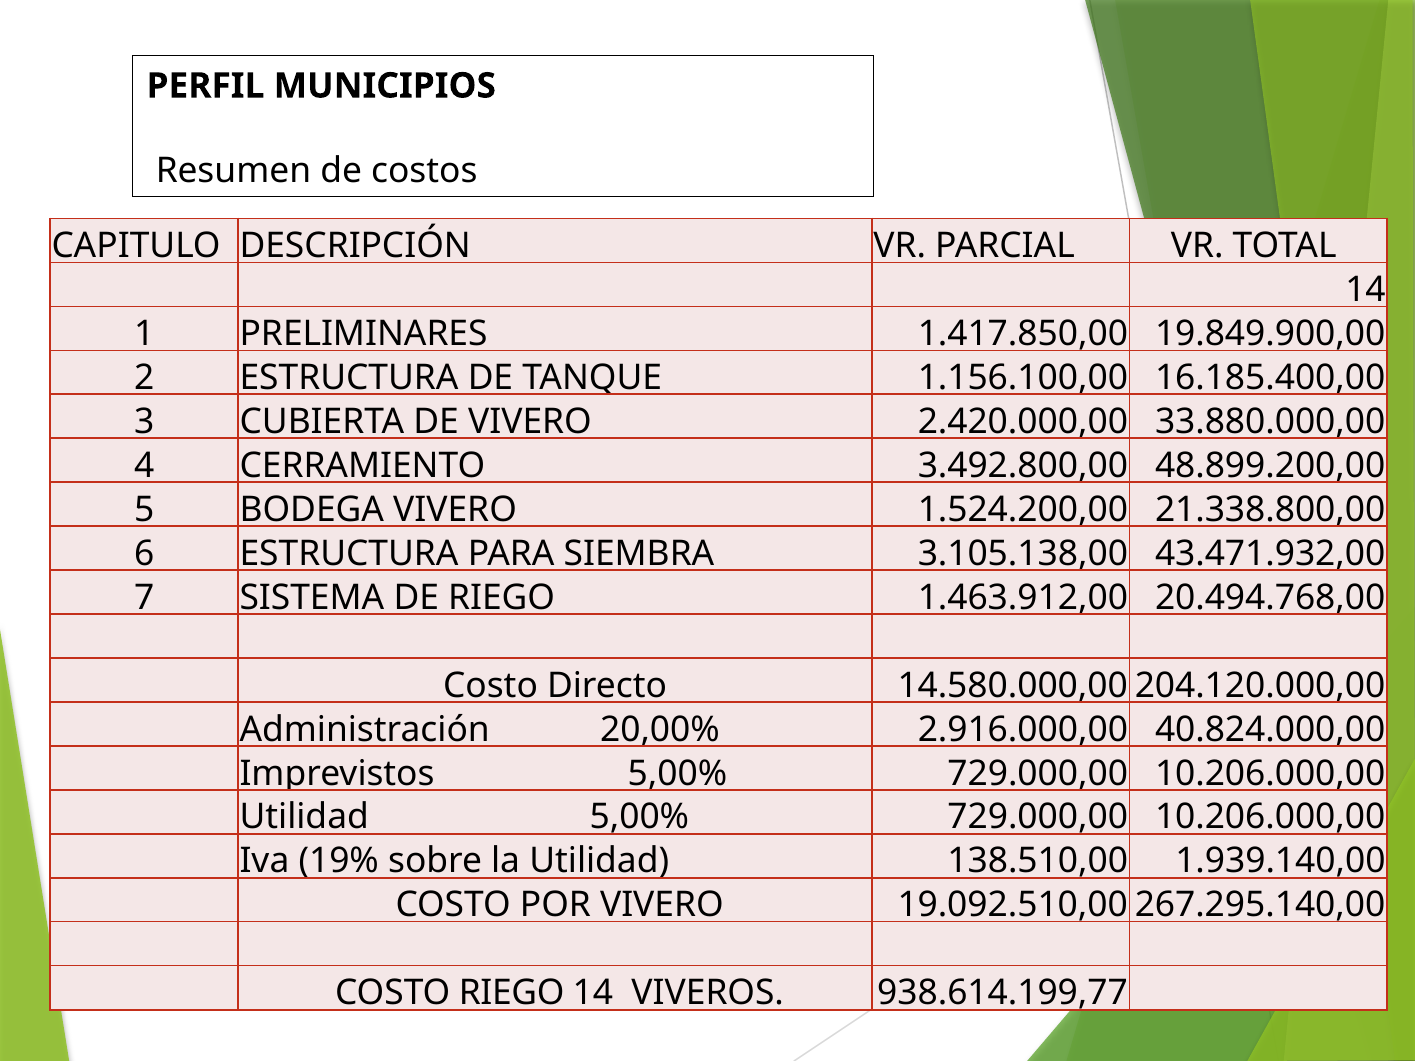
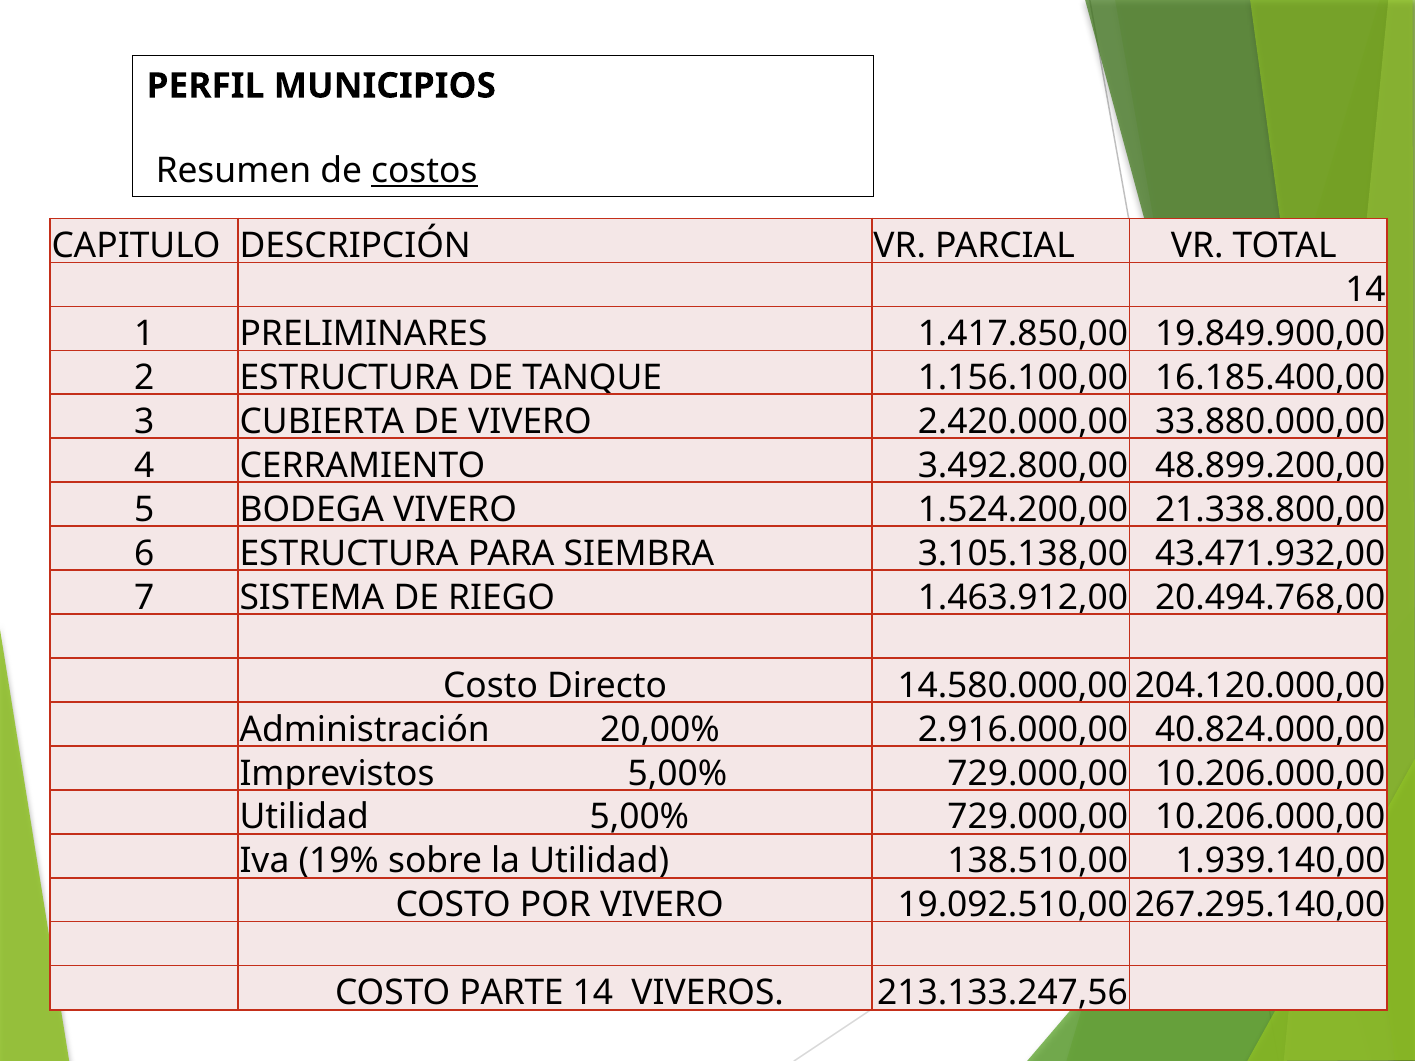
costos underline: none -> present (424, 171)
COSTO RIEGO: RIEGO -> PARTE (512, 993)
938.614.199,77: 938.614.199,77 -> 213.133.247,56 (1003, 993)
